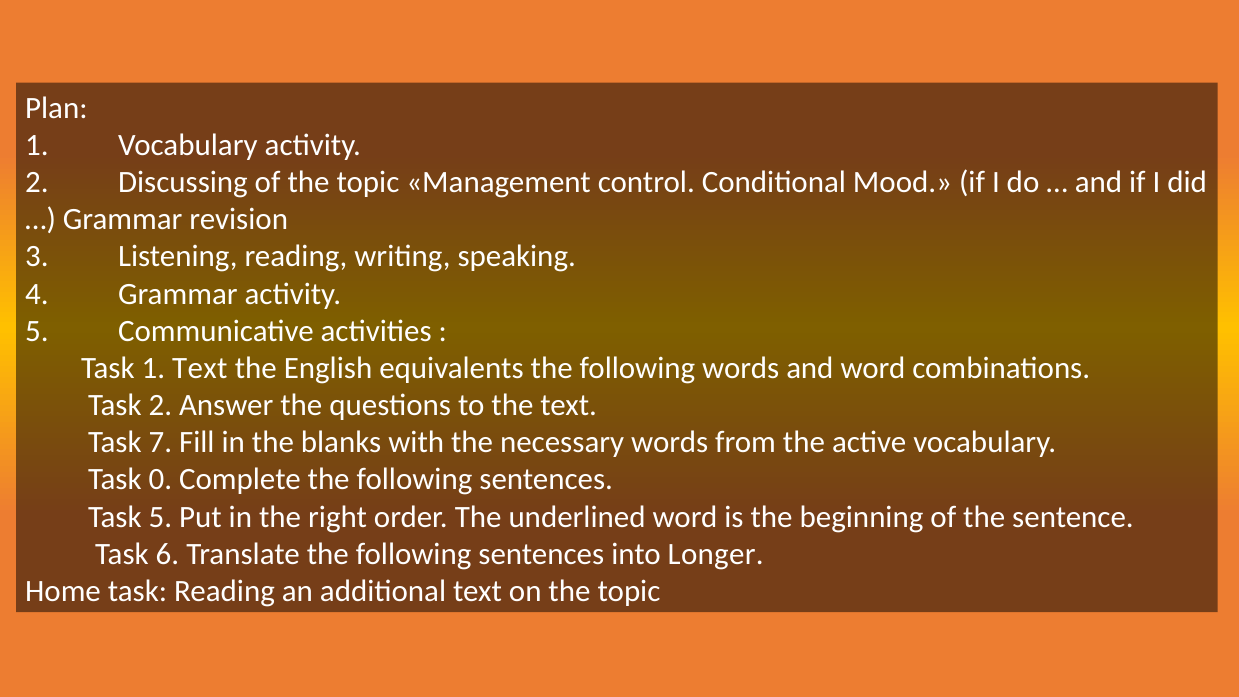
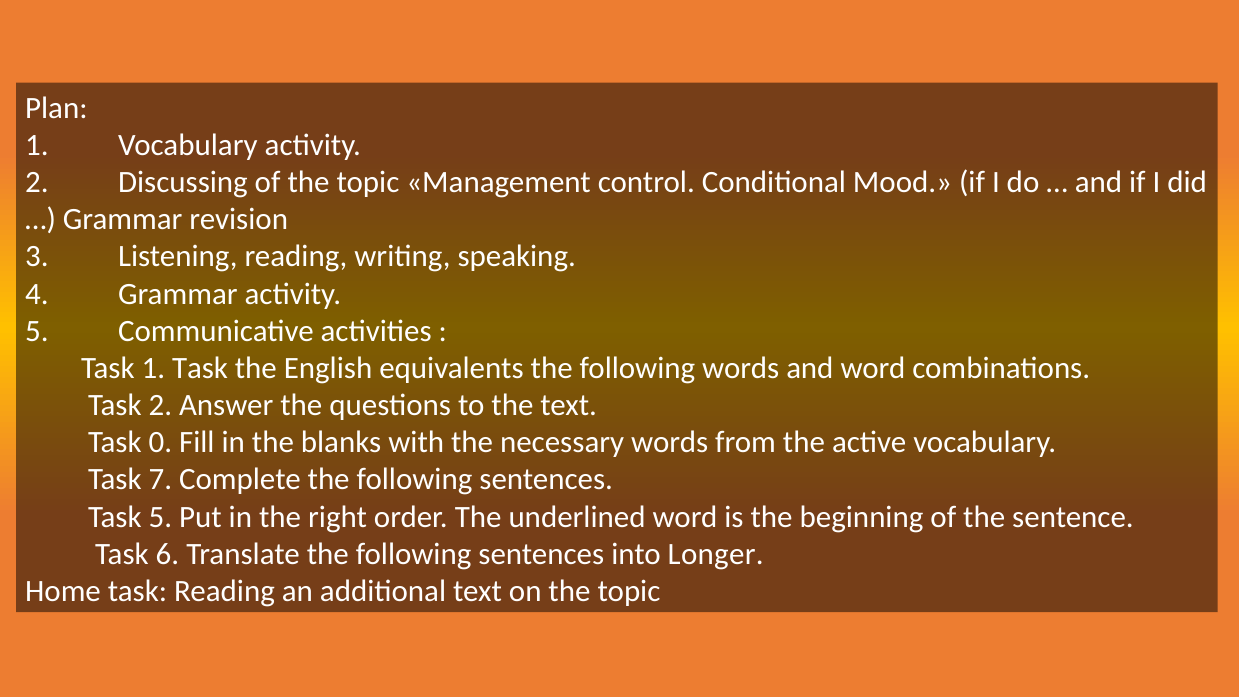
1 Text: Text -> Task (200, 368)
7: 7 -> 0 (160, 443)
0: 0 -> 7 (160, 480)
